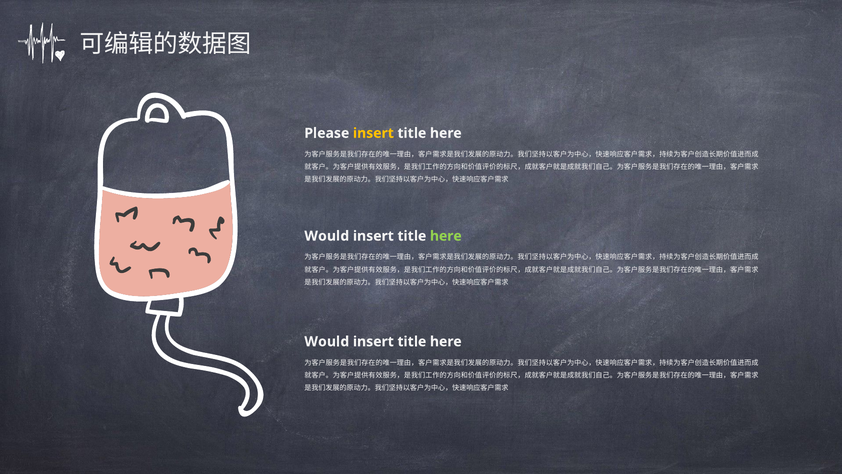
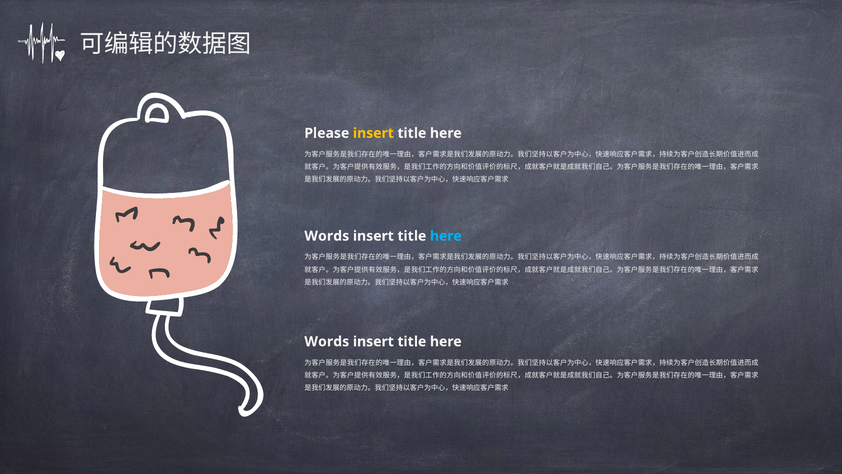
Would: Would -> Words (327, 236)
here colour: light green -> light blue (446, 236)
Would: Would -> Words (327, 341)
